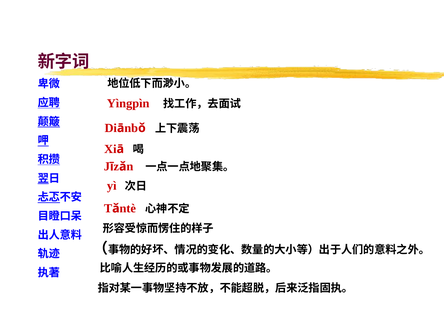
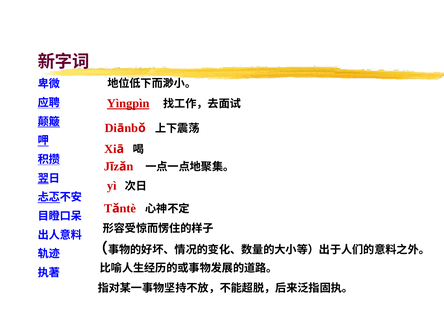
Yìngpìn underline: none -> present (128, 104)
